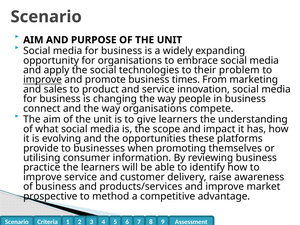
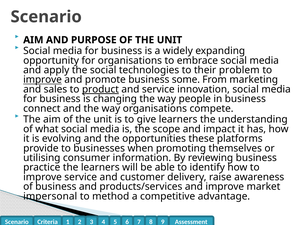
times: times -> some (186, 80)
product underline: none -> present (100, 89)
prospective: prospective -> impersonal (50, 196)
